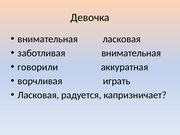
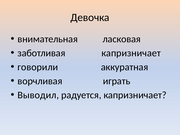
заботливая внимательная: внимательная -> капризничает (131, 53)
Ласковая: Ласковая -> Выводил (38, 95)
